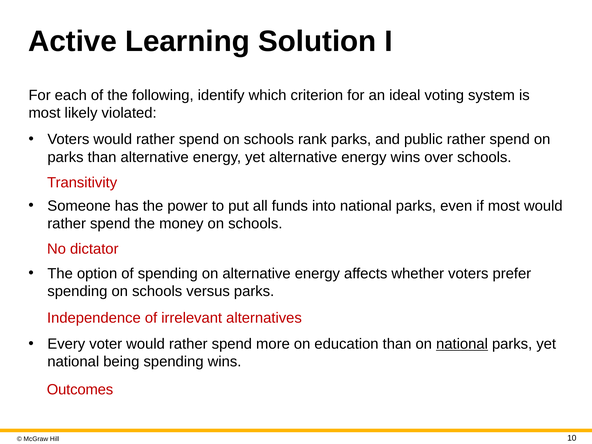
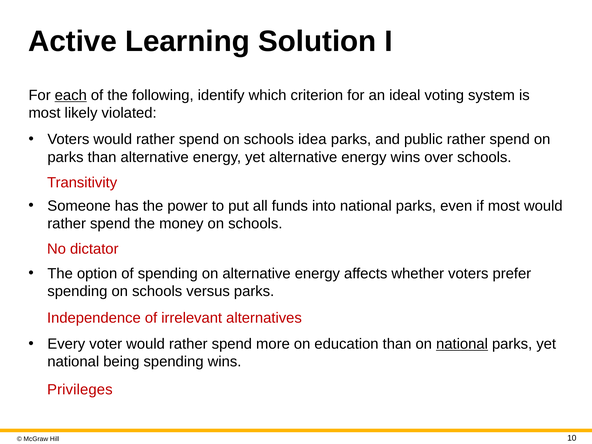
each underline: none -> present (71, 95)
rank: rank -> idea (312, 139)
Outcomes: Outcomes -> Privileges (80, 389)
